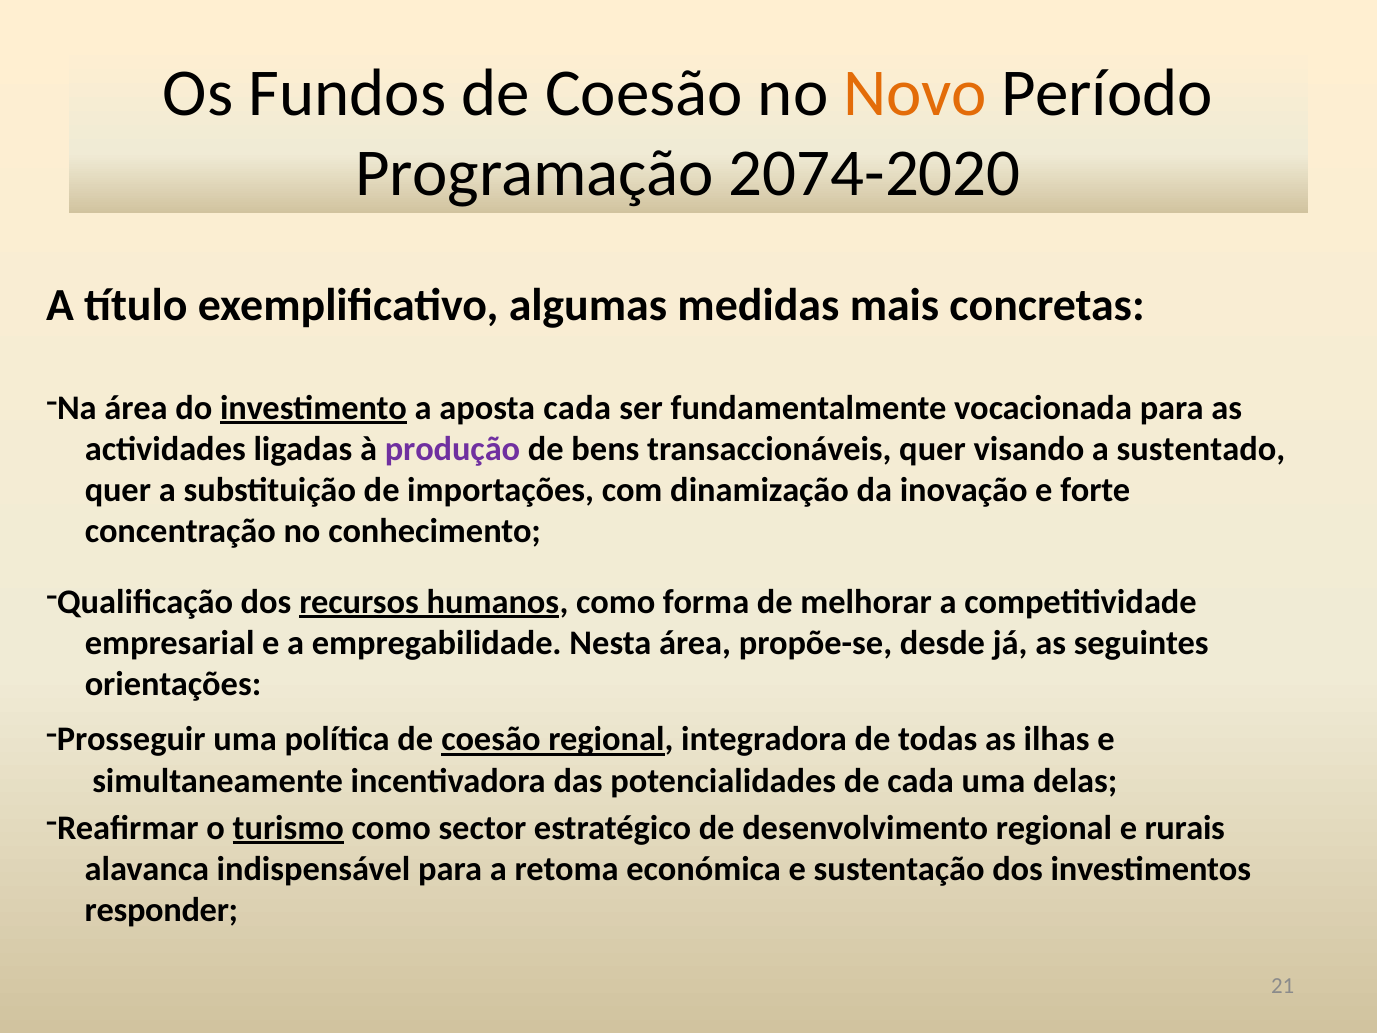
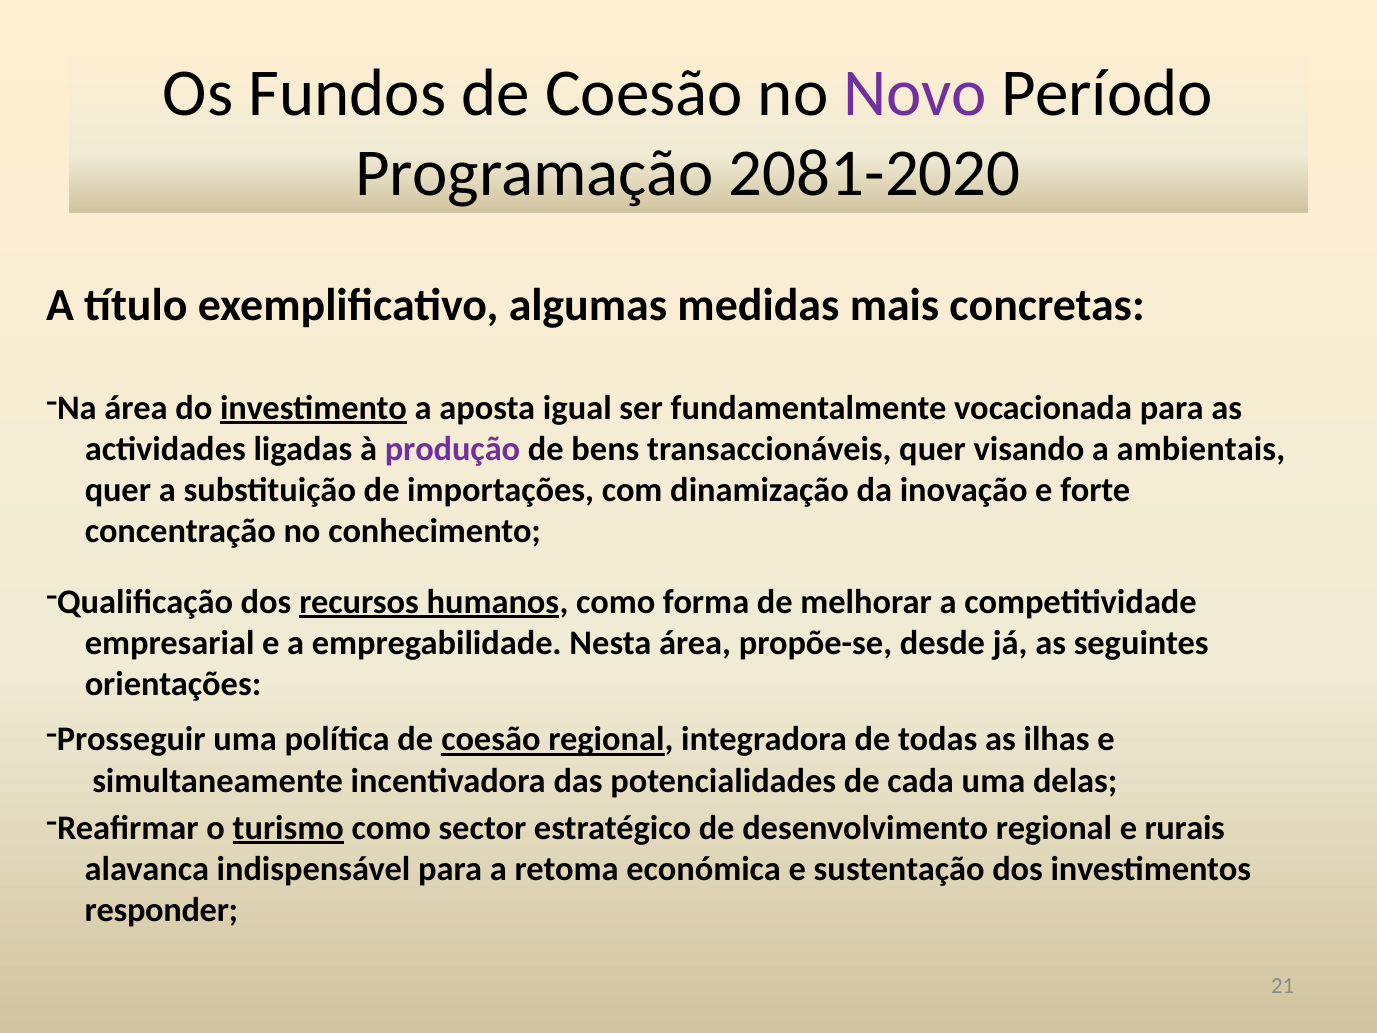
Novo colour: orange -> purple (915, 93)
2074-2020: 2074-2020 -> 2081-2020 (875, 173)
aposta cada: cada -> igual (577, 408)
sustentado: sustentado -> ambientais (1201, 449)
